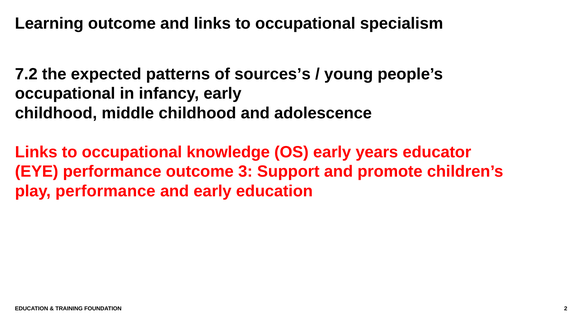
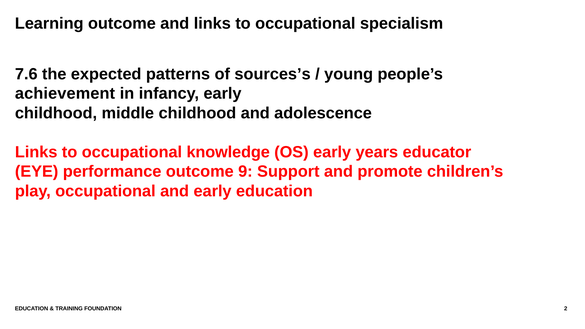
7.2: 7.2 -> 7.6 (26, 74)
occupational: occupational -> achievement (65, 94)
3: 3 -> 9 (245, 172)
play performance: performance -> occupational (105, 191)
